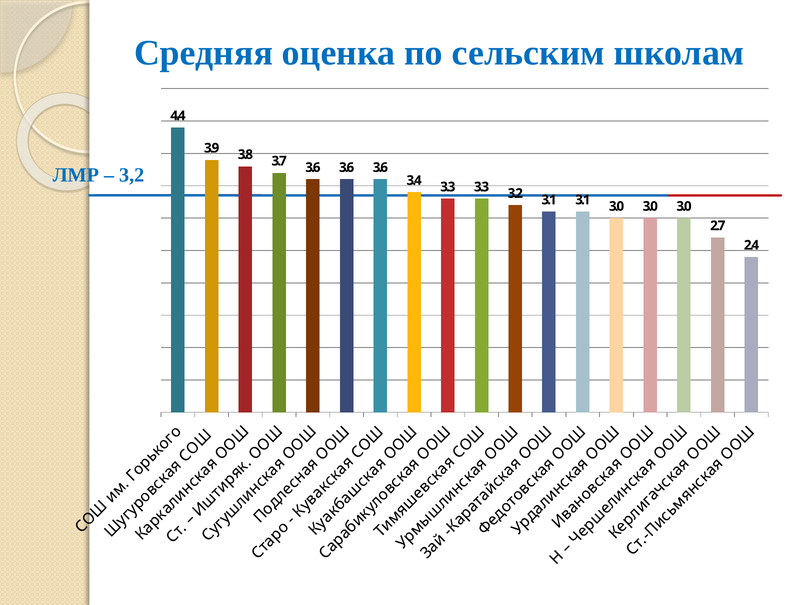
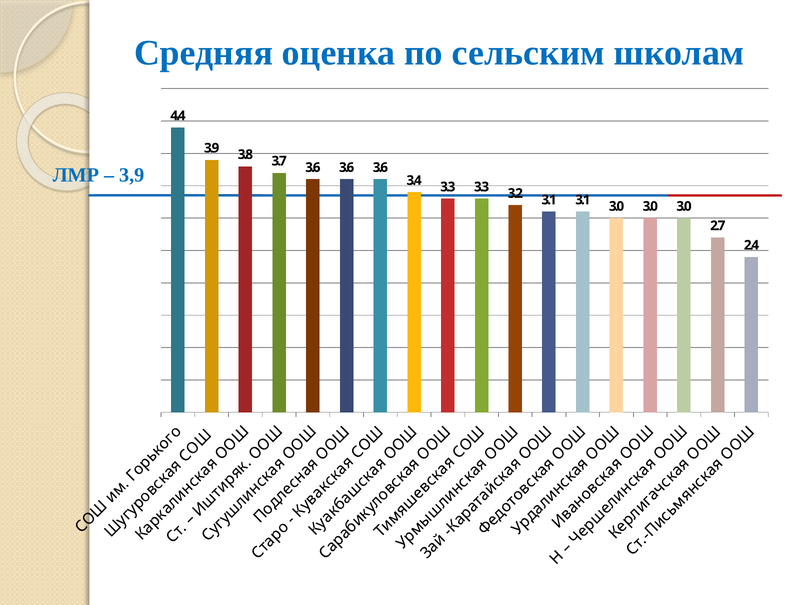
3,2: 3,2 -> 3,9 (132, 175)
